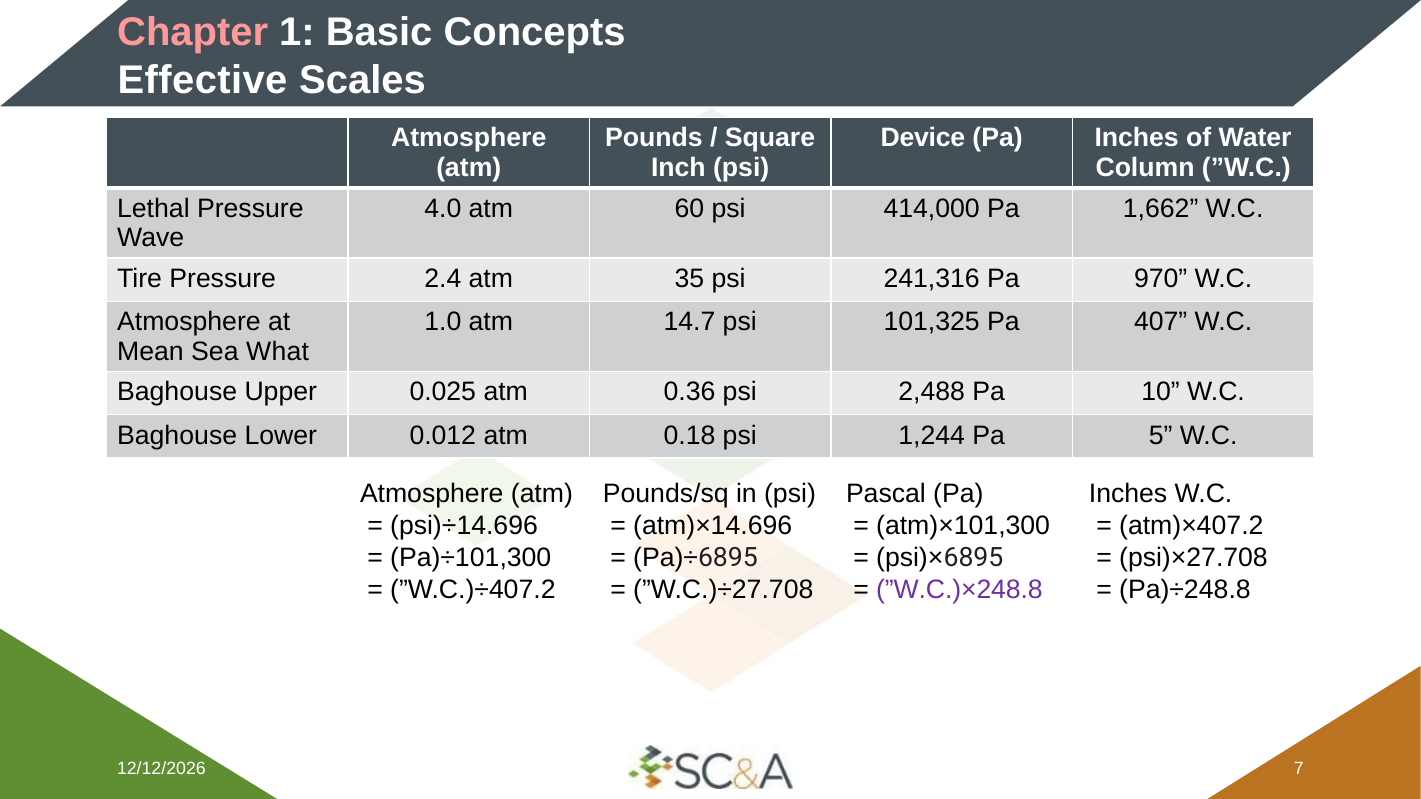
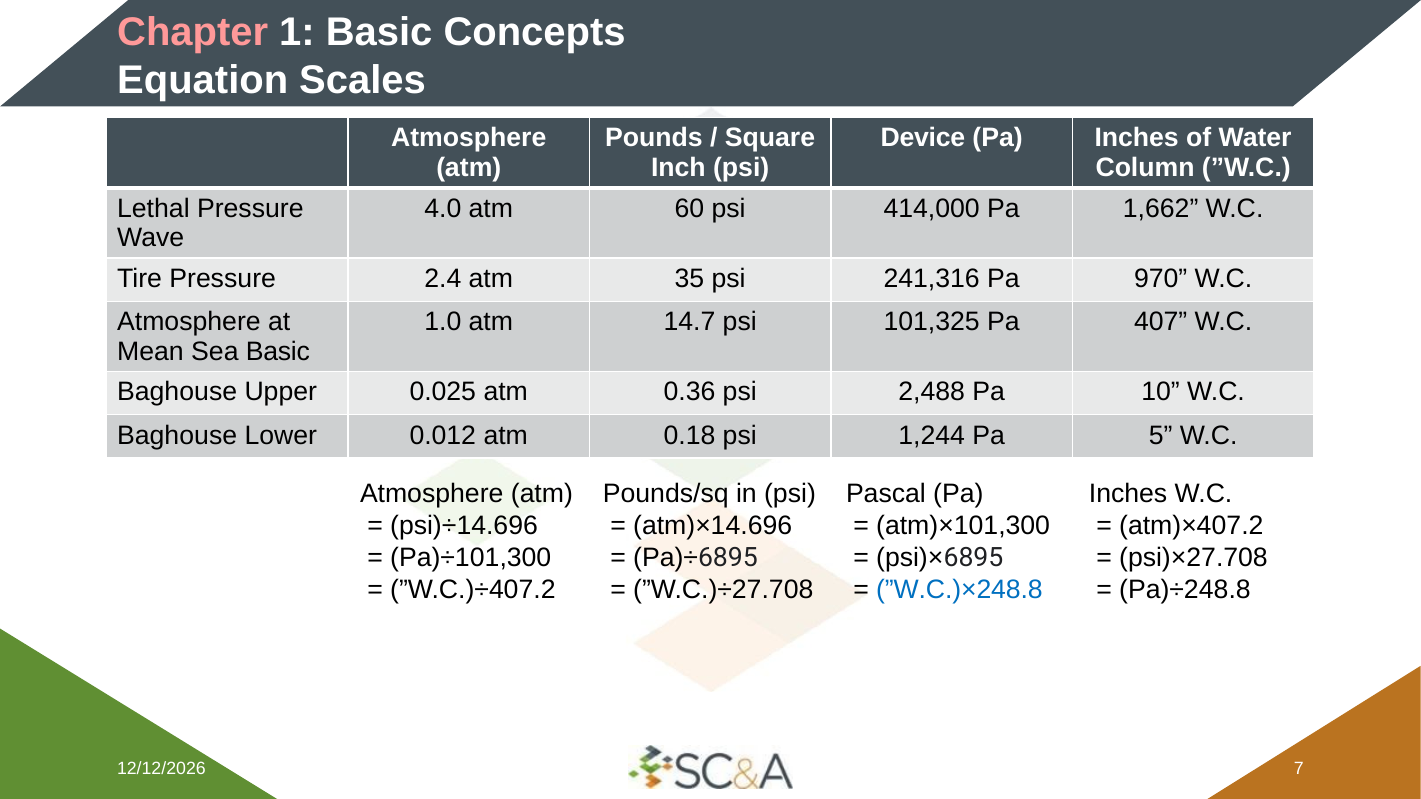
Effective: Effective -> Equation (203, 80)
Sea What: What -> Basic (278, 352)
”W.C.)×248.8 colour: purple -> blue (959, 590)
